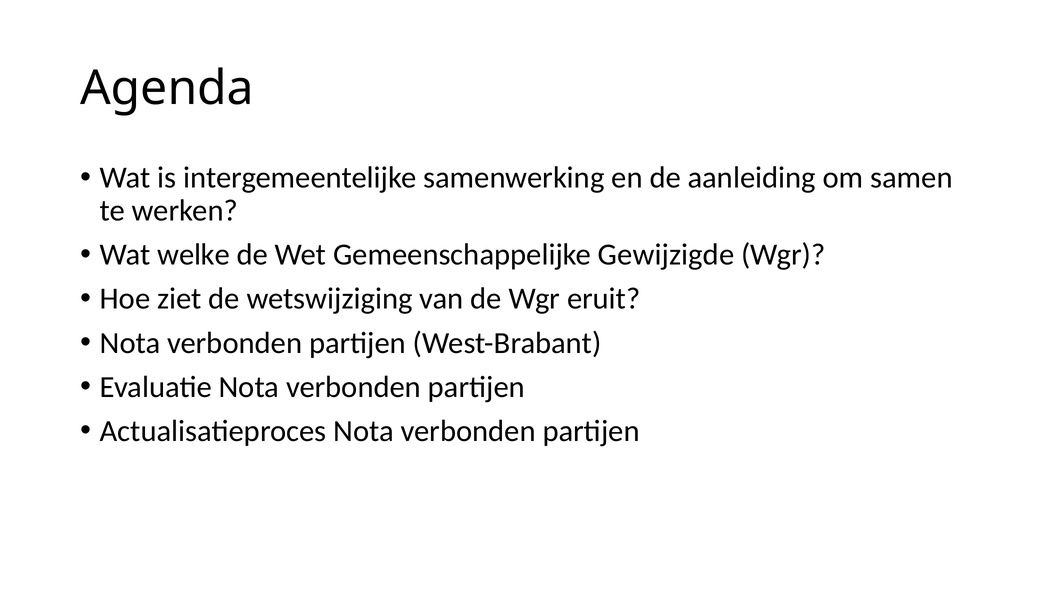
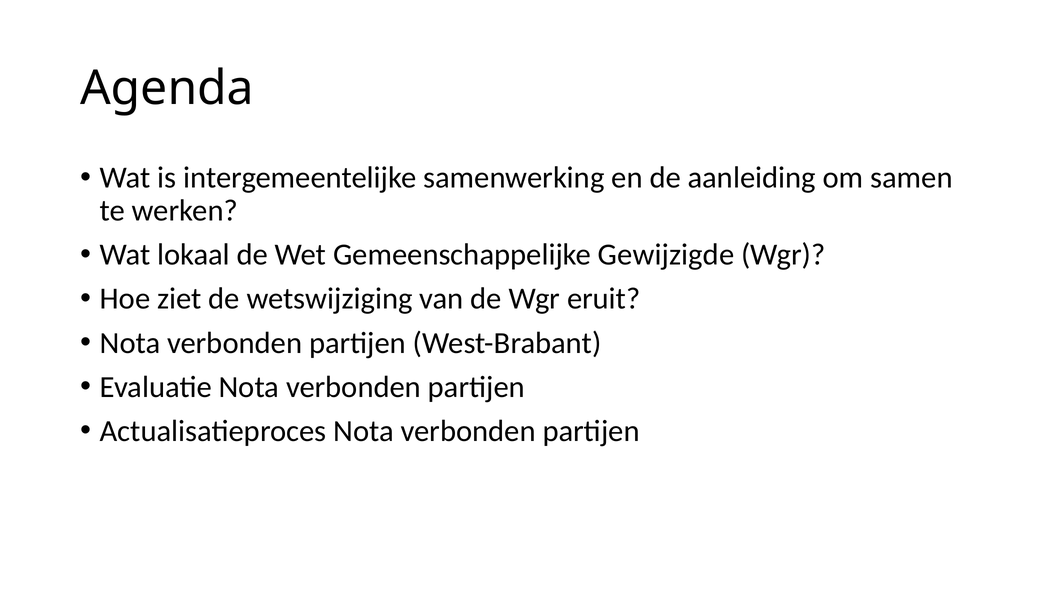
welke: welke -> lokaal (194, 255)
